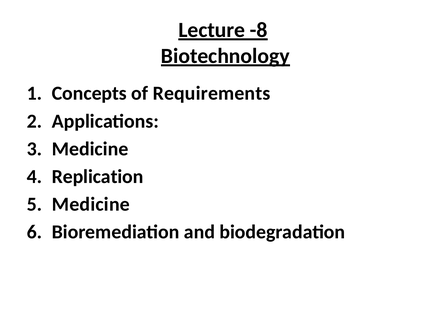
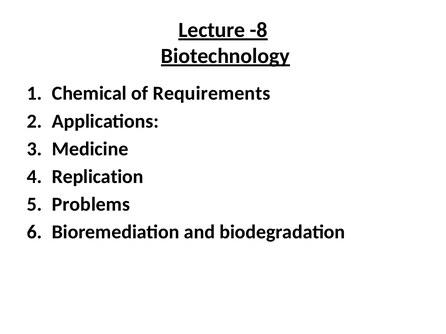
Concepts: Concepts -> Chemical (89, 94)
Medicine: Medicine -> Problems (91, 205)
